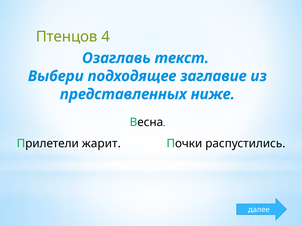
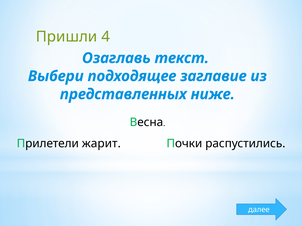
Птенцов: Птенцов -> Пришли (67, 37)
